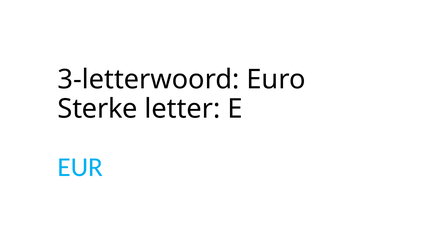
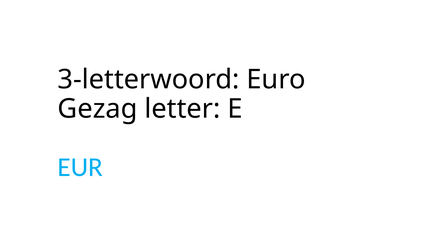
Sterke: Sterke -> Gezag (98, 109)
